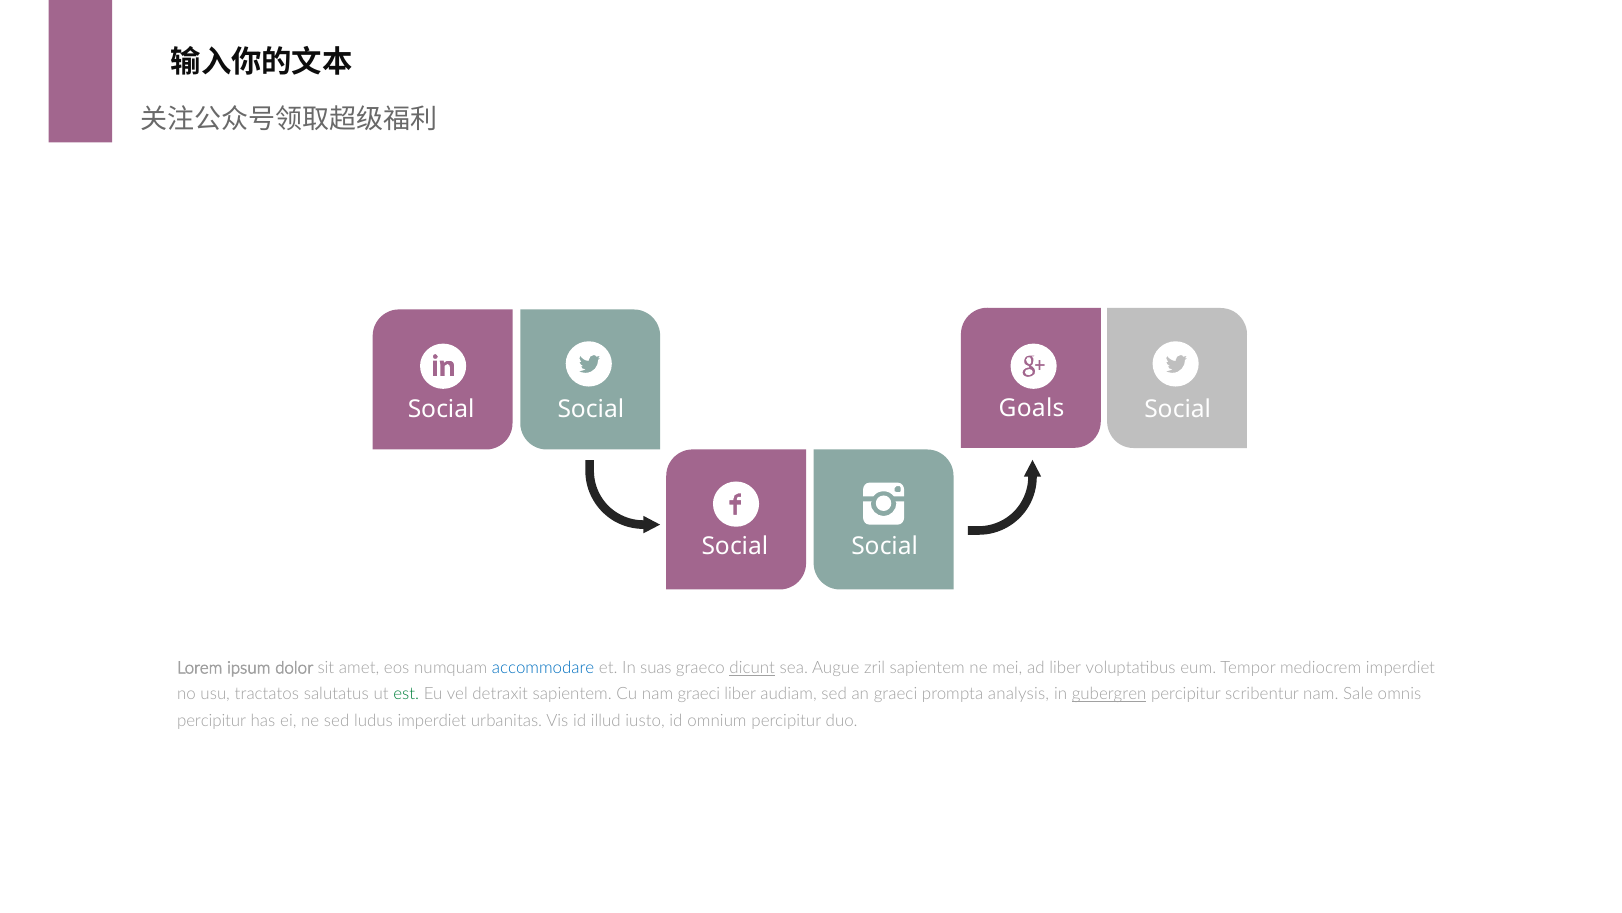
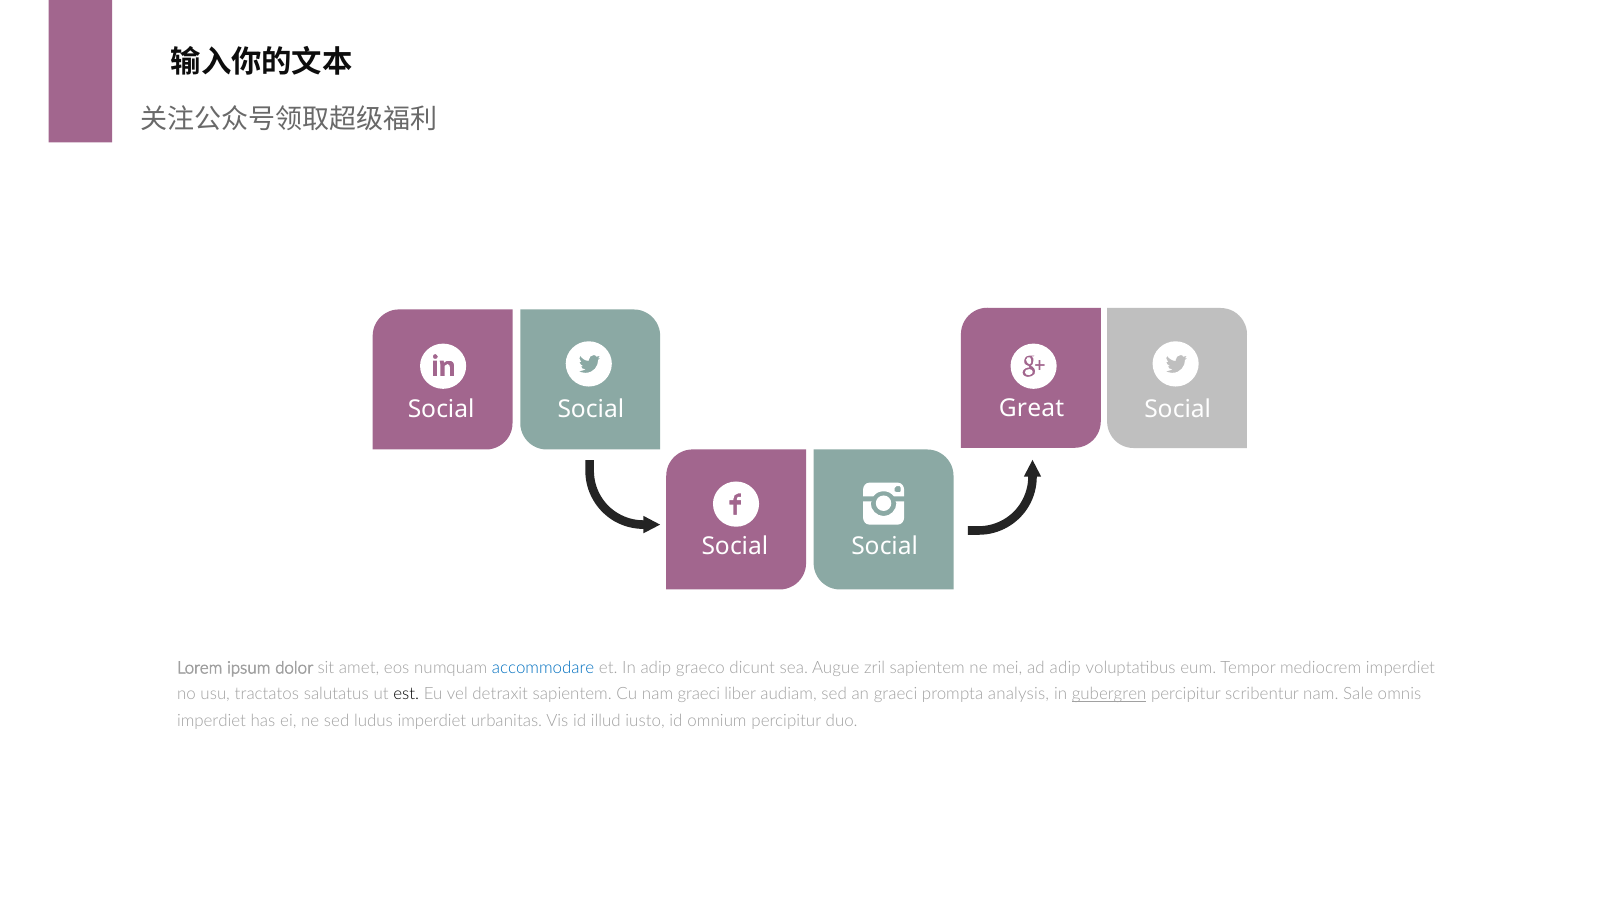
Goals: Goals -> Great (1032, 408)
In suas: suas -> adip (656, 667)
dicunt underline: present -> none (752, 667)
ad liber: liber -> adip (1065, 667)
est colour: green -> black (406, 694)
percipitur: percipitur -> imperdiet (211, 720)
